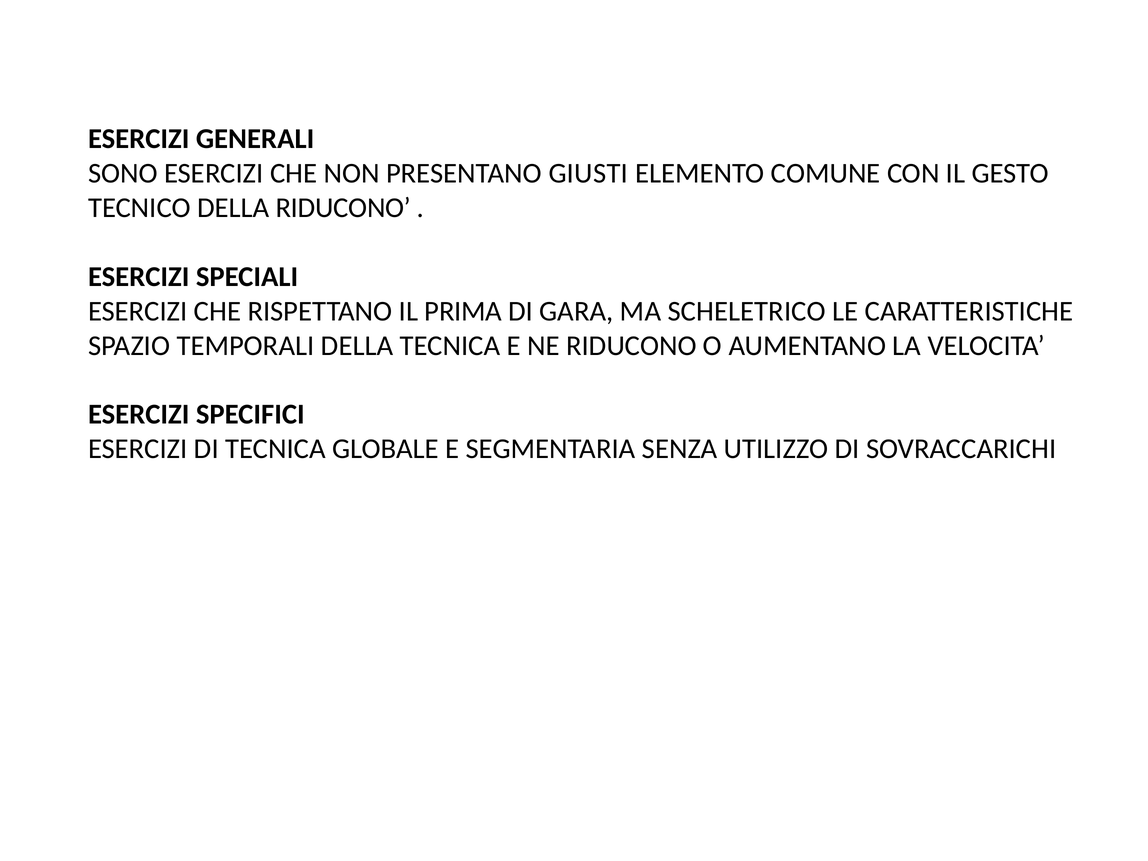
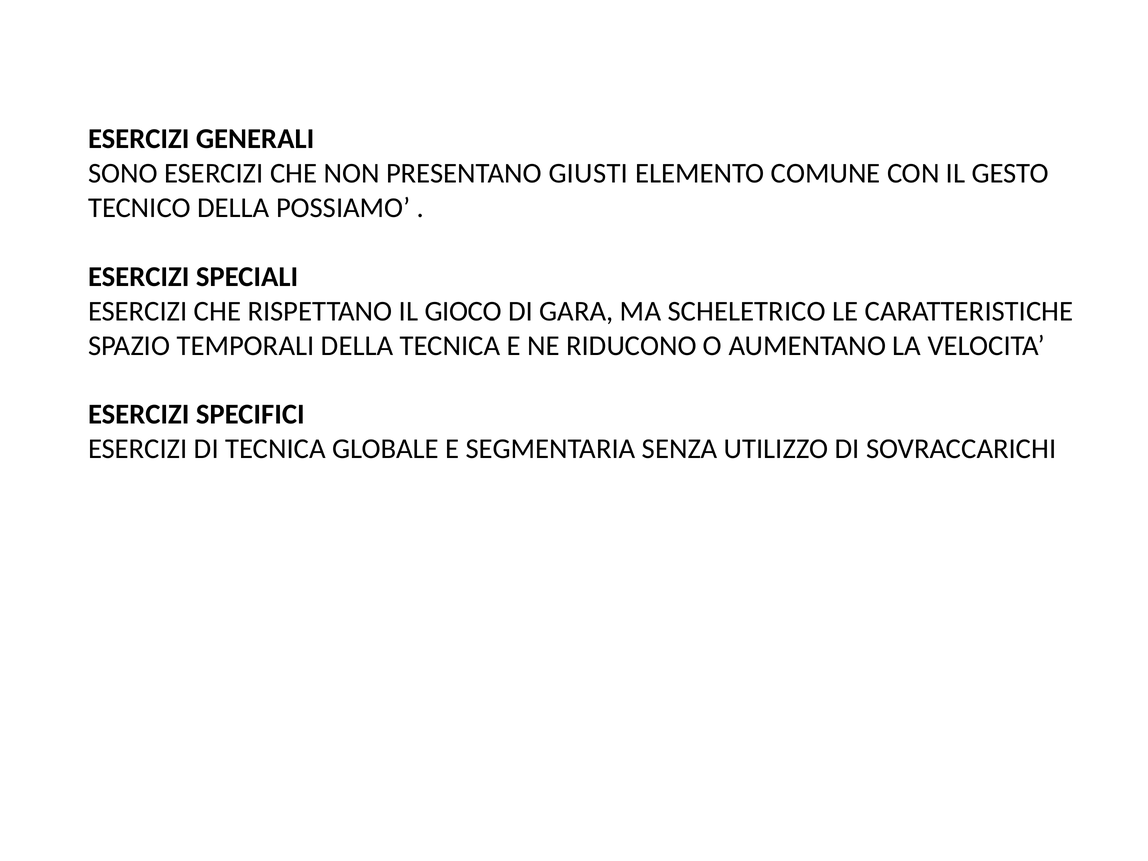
DELLA RIDUCONO: RIDUCONO -> POSSIAMO (343, 208)
PRIMA: PRIMA -> GIOCO (463, 311)
